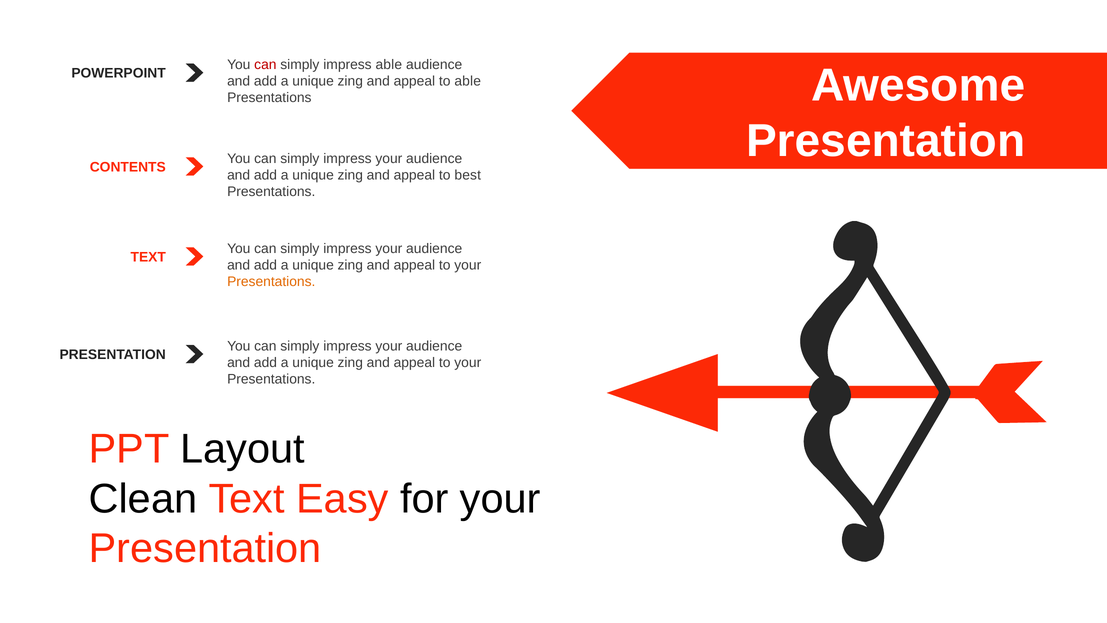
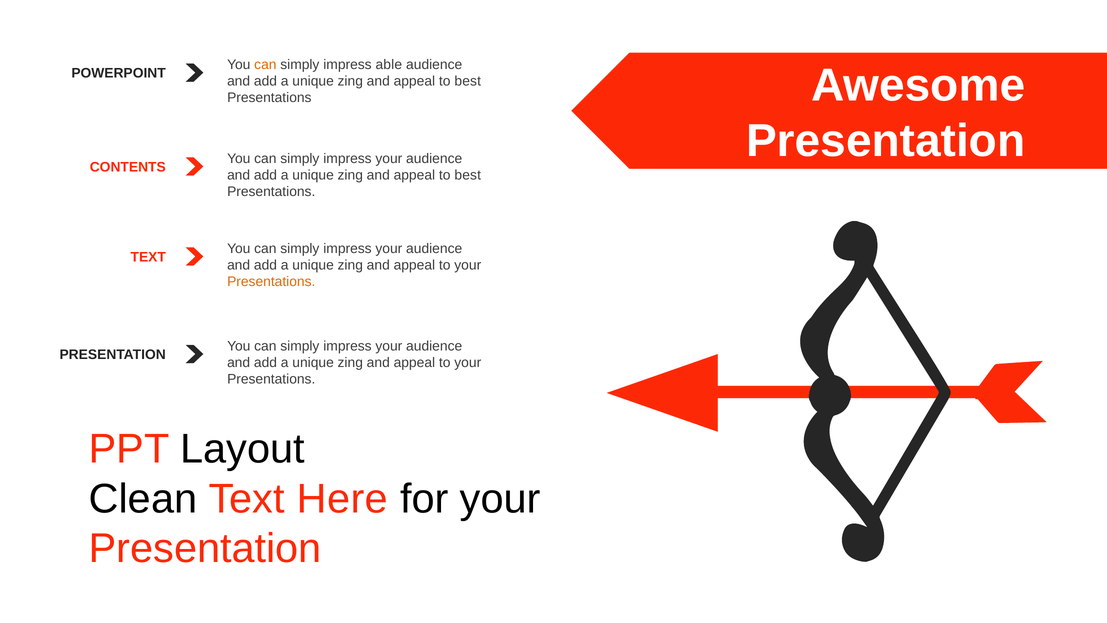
can colour: red -> orange (265, 65)
able: able -> best (468, 81)
Easy: Easy -> Here (342, 499)
